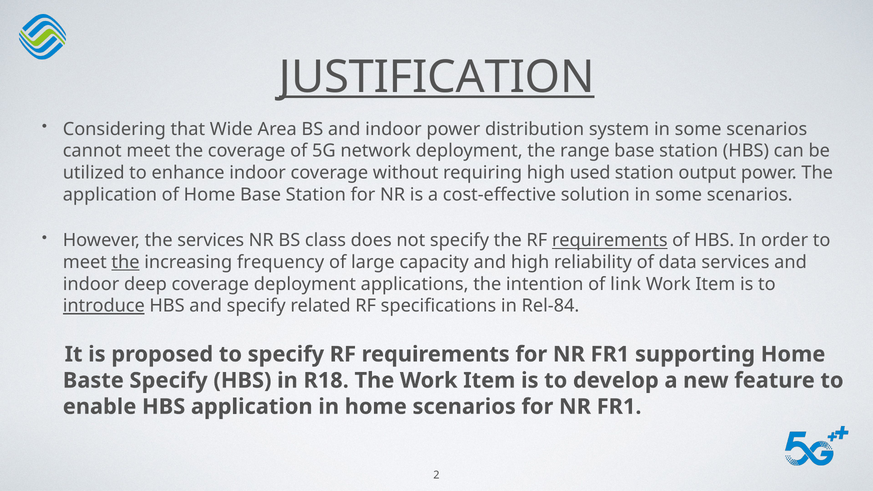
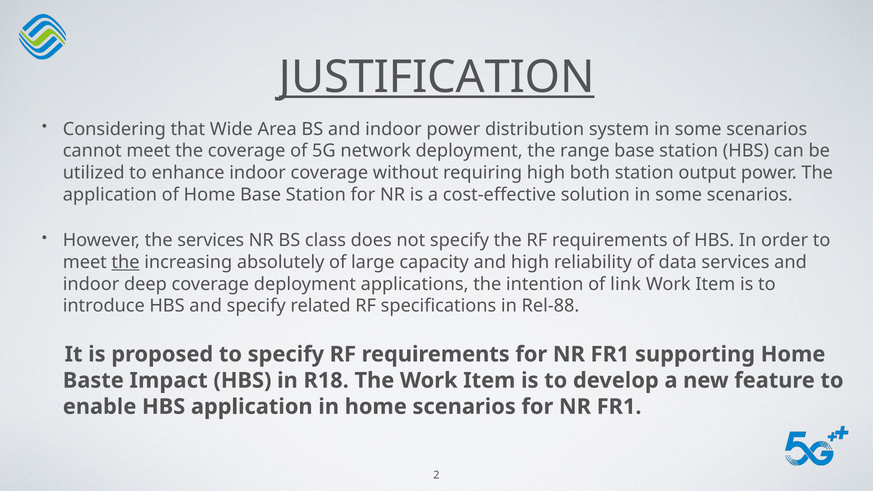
used: used -> both (590, 173)
requirements underline: present -> none (610, 241)
frequency: frequency -> absolutely (281, 262)
introduce underline: present -> none (104, 306)
Rel-84: Rel-84 -> Rel-88 (550, 306)
Baste Specify: Specify -> Impact (169, 381)
